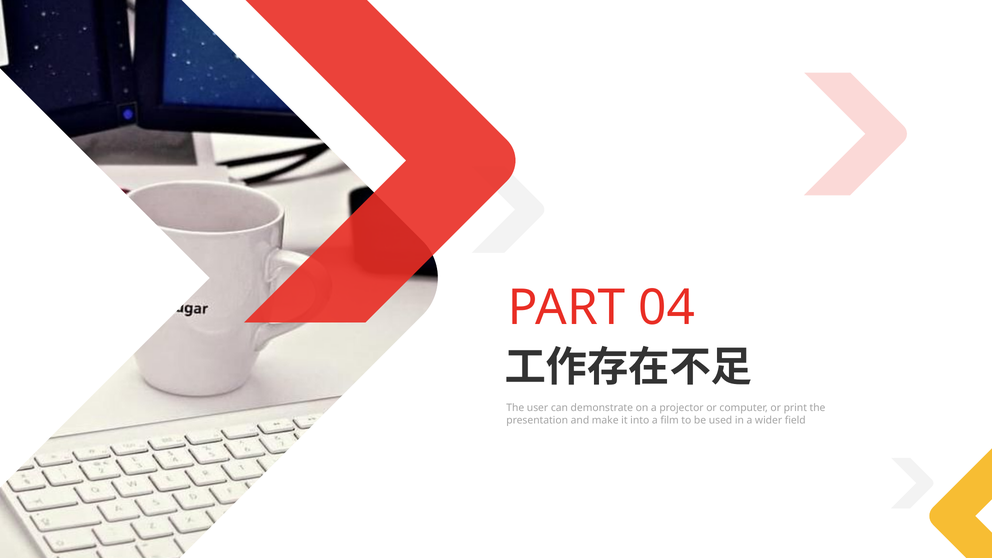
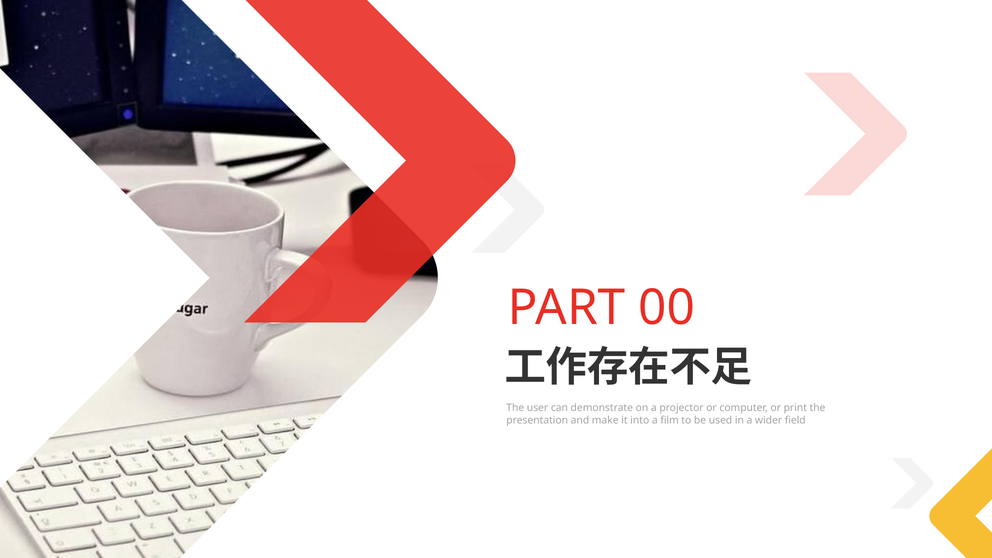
04: 04 -> 00 (667, 308)
